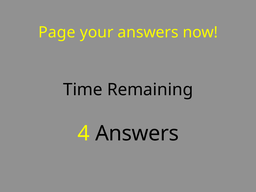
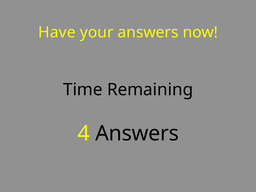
Page: Page -> Have (57, 32)
